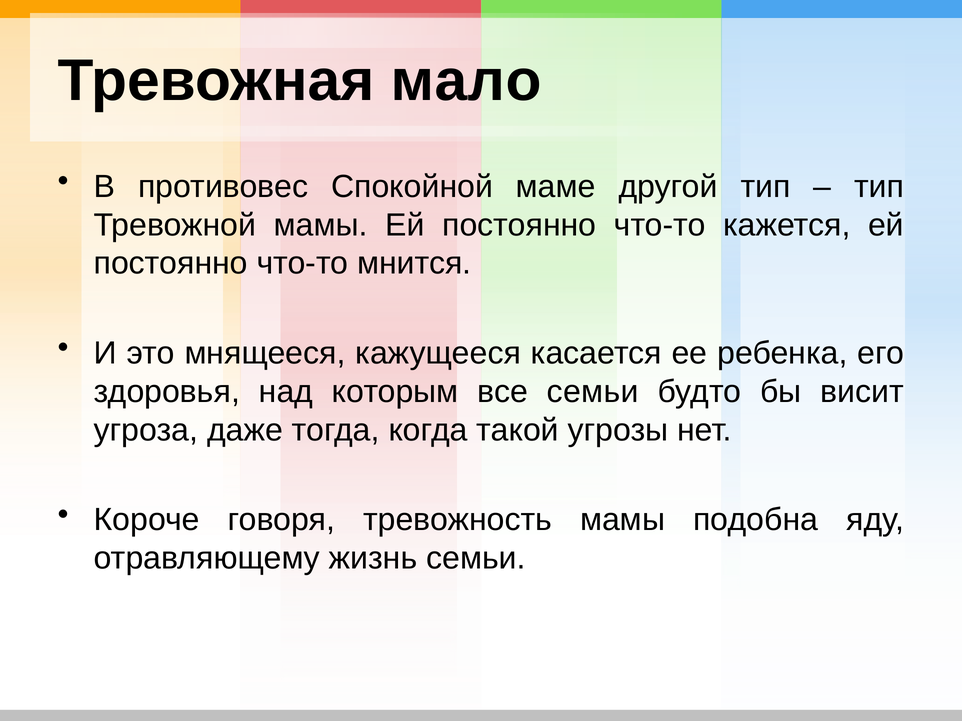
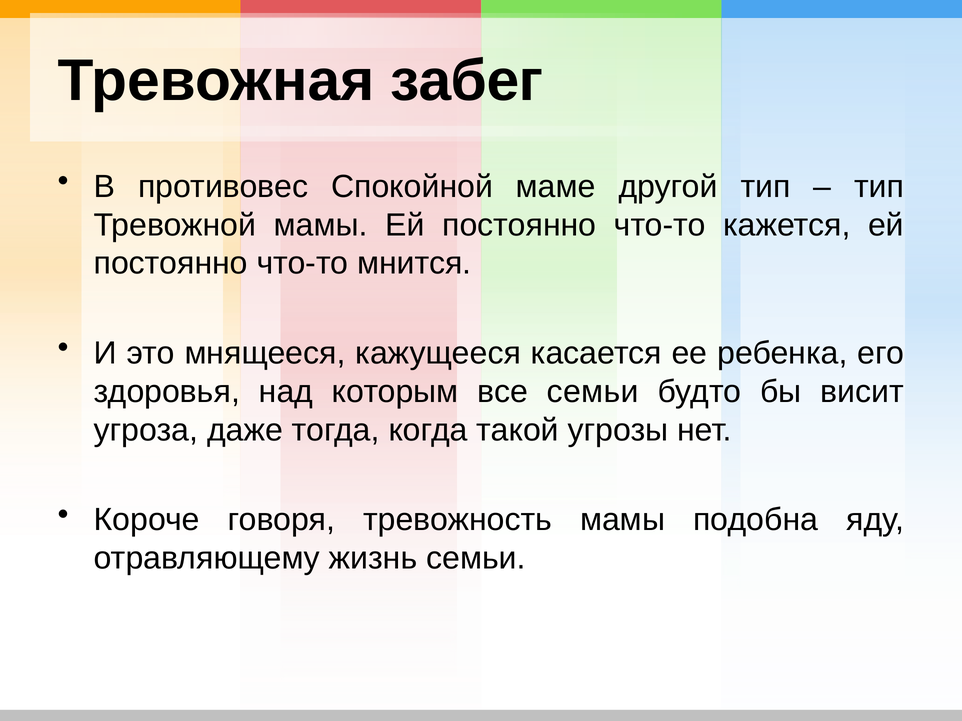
мало: мало -> забег (467, 81)
